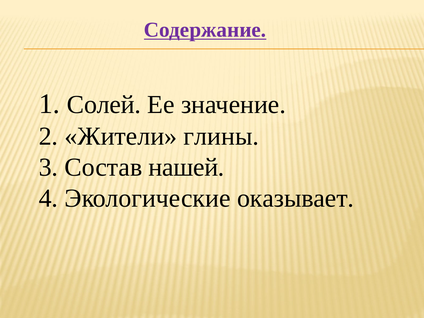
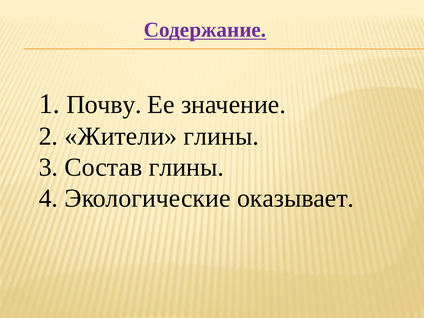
Солей: Солей -> Почву (104, 105)
Состав нашей: нашей -> глины (186, 167)
